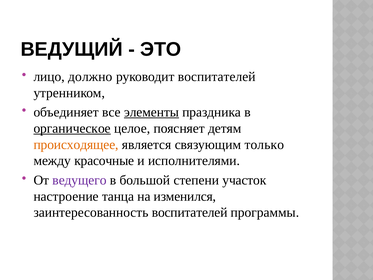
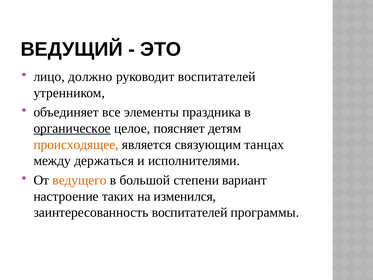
элементы underline: present -> none (151, 112)
только: только -> танцах (264, 144)
красочные: красочные -> держаться (104, 161)
ведущего colour: purple -> orange (80, 180)
участок: участок -> вариант (244, 180)
танца: танца -> таких (118, 196)
